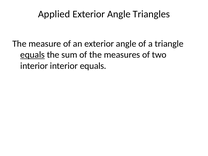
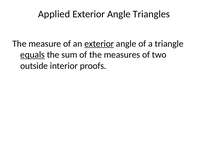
exterior underline: none -> present (99, 44)
interior: interior -> outside (34, 66)
interior equals: equals -> proofs (93, 66)
